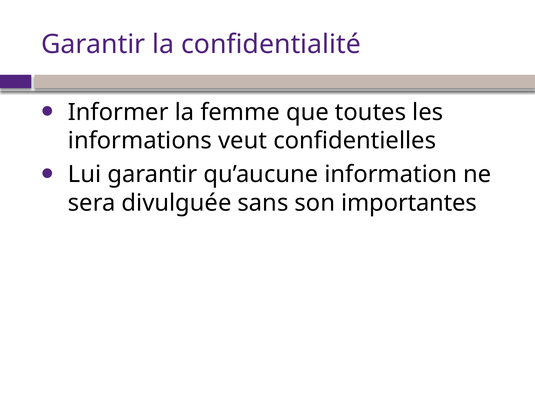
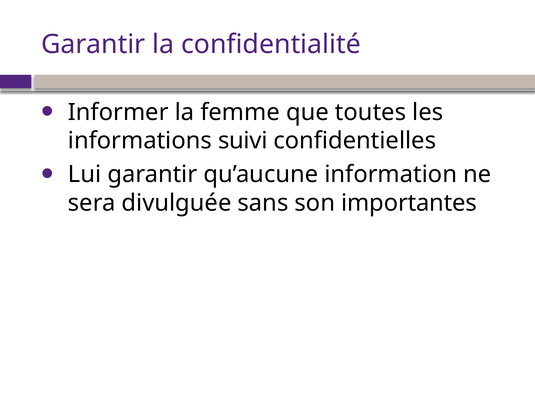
veut: veut -> suivi (243, 141)
